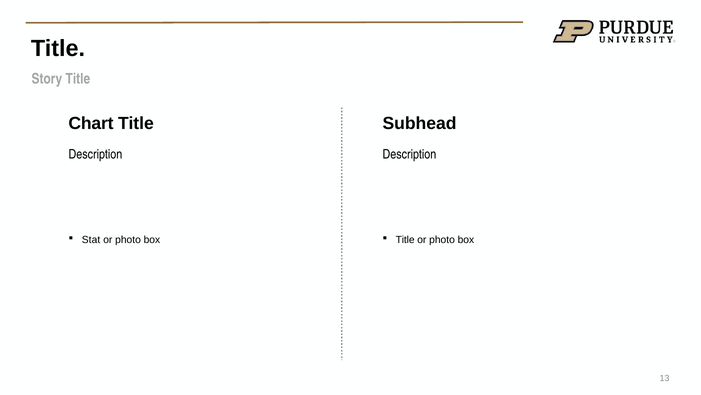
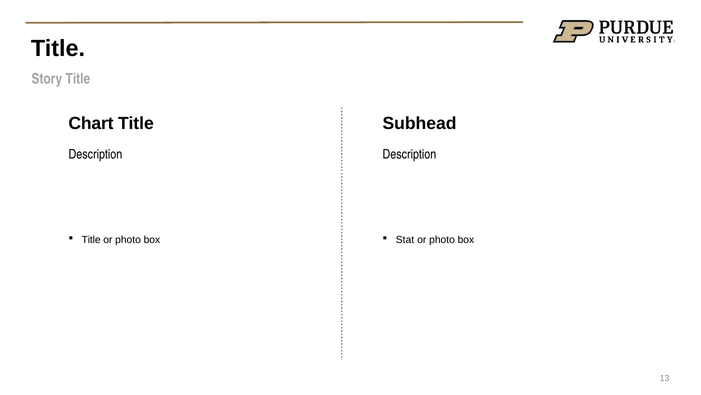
Stat: Stat -> Title (91, 240)
Title: Title -> Stat (405, 240)
